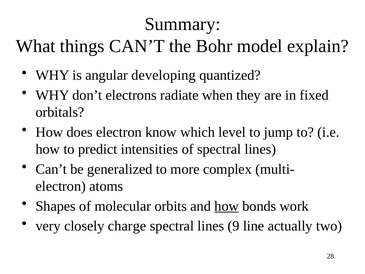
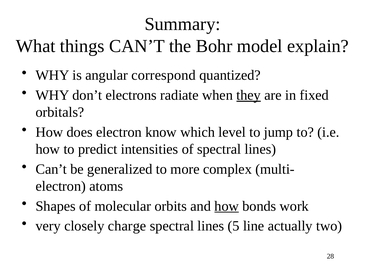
developing: developing -> correspond (164, 75)
they underline: none -> present (249, 95)
9: 9 -> 5 (234, 226)
